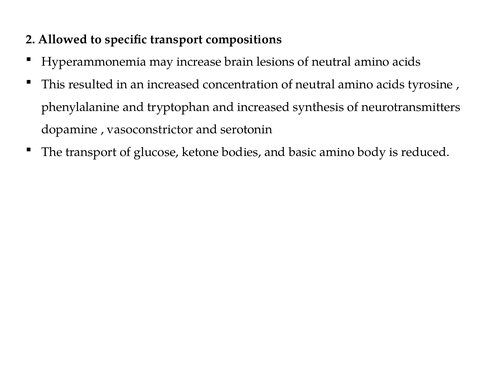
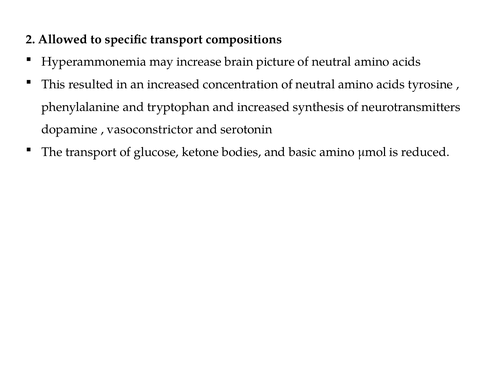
lesions: lesions -> picture (276, 62)
body: body -> μmol (372, 152)
